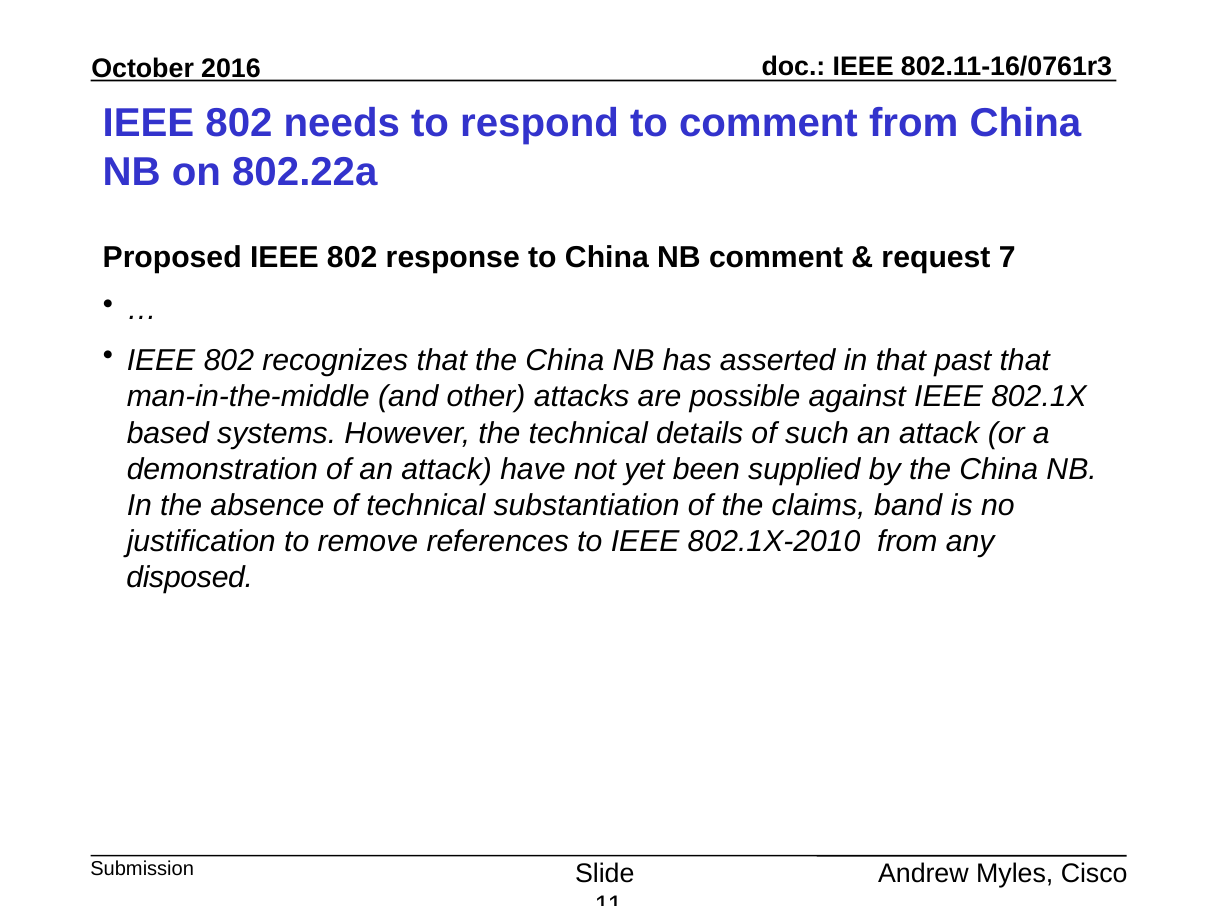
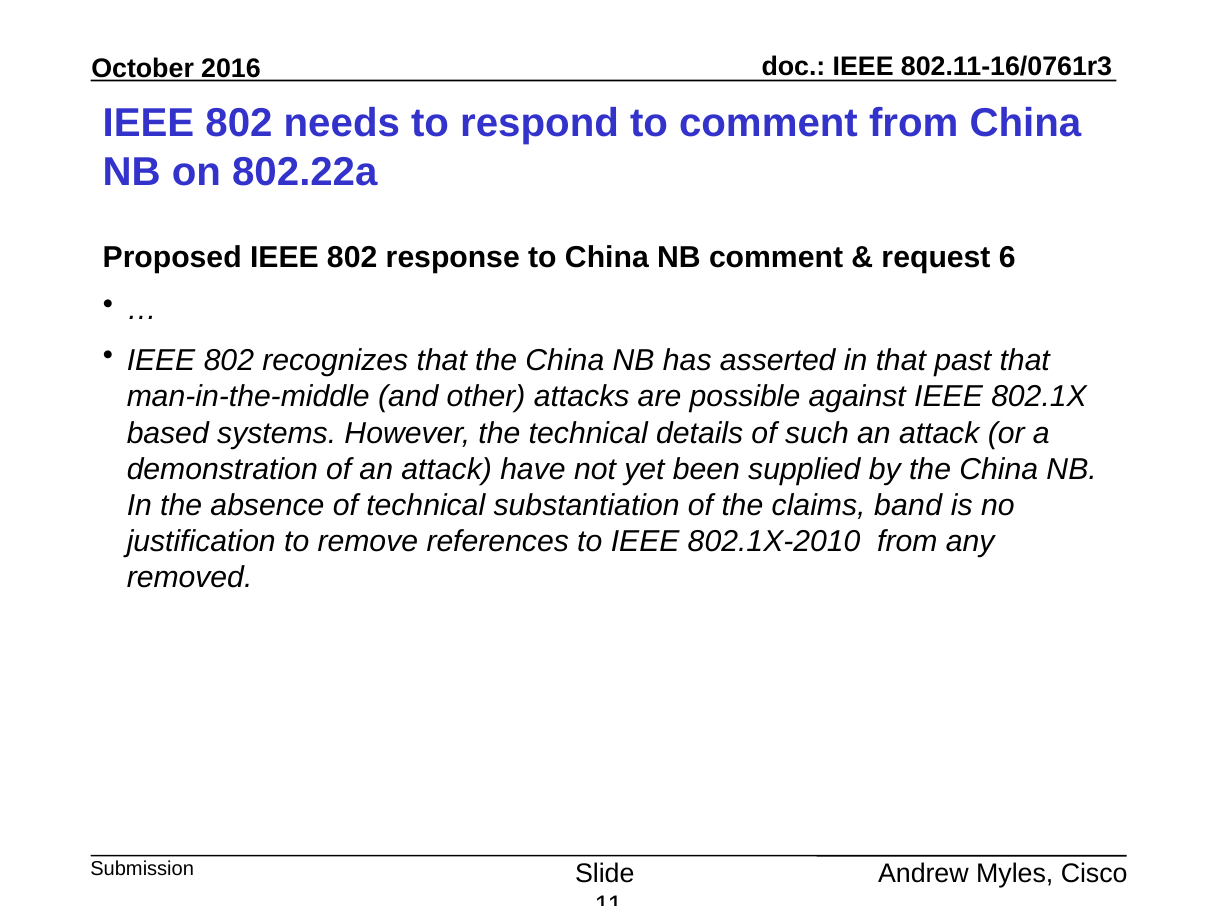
7: 7 -> 6 (1007, 258)
disposed: disposed -> removed (190, 578)
